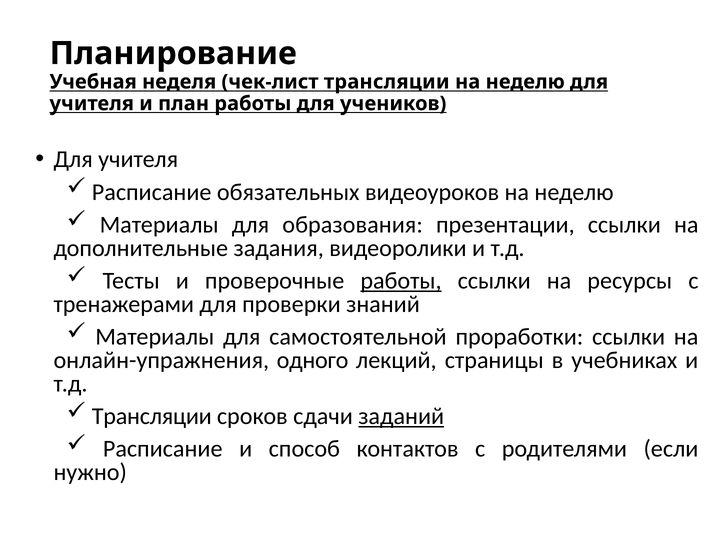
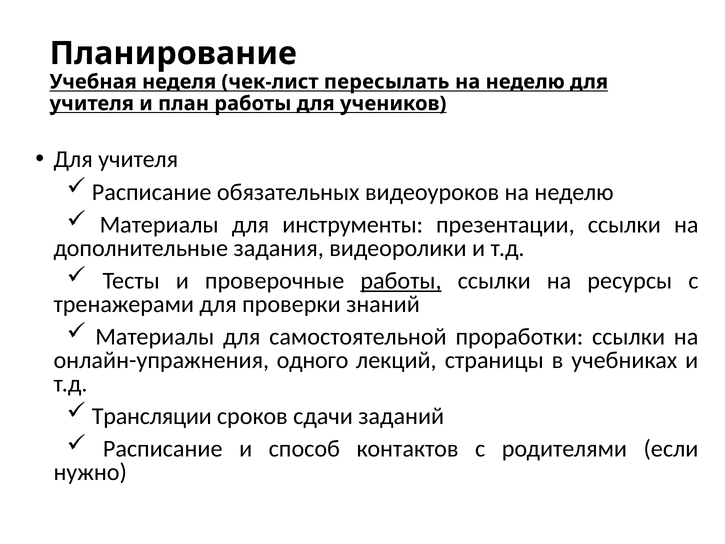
чек-лист трансляции: трансляции -> пересылать (387, 82)
образования: образования -> инструменты (353, 225)
заданий underline: present -> none (401, 416)
